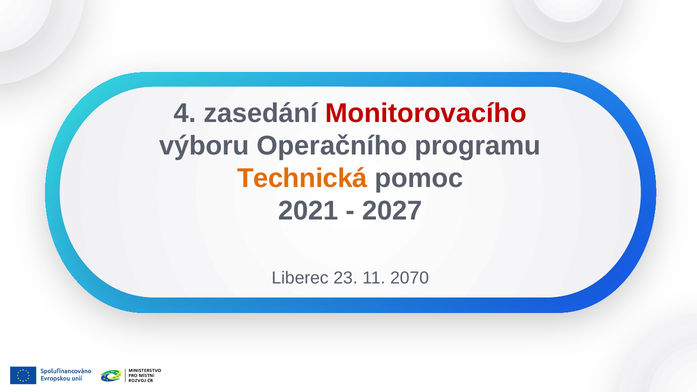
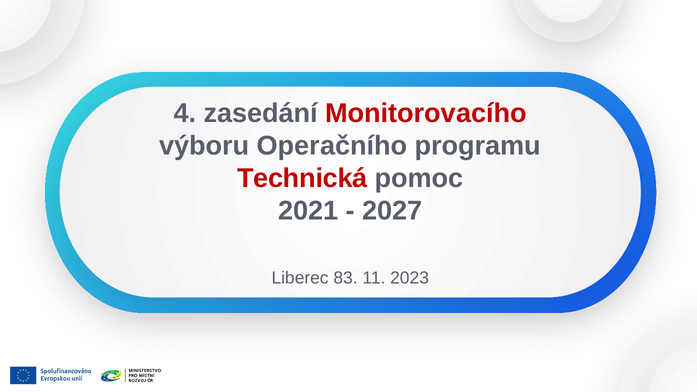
Technická colour: orange -> red (302, 178)
23: 23 -> 83 (345, 278)
2070: 2070 -> 2023 (410, 278)
